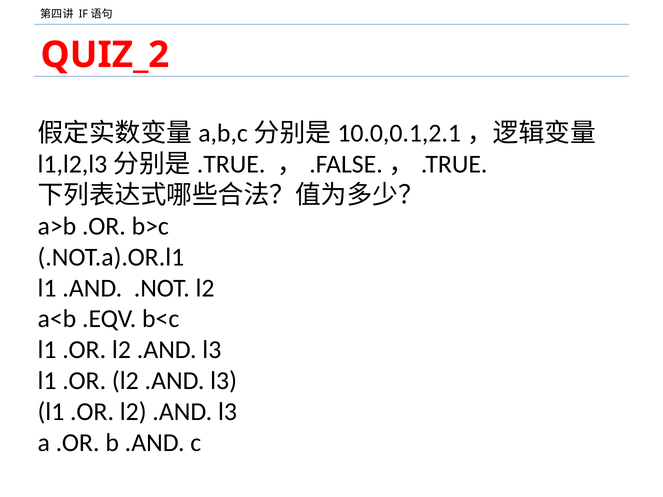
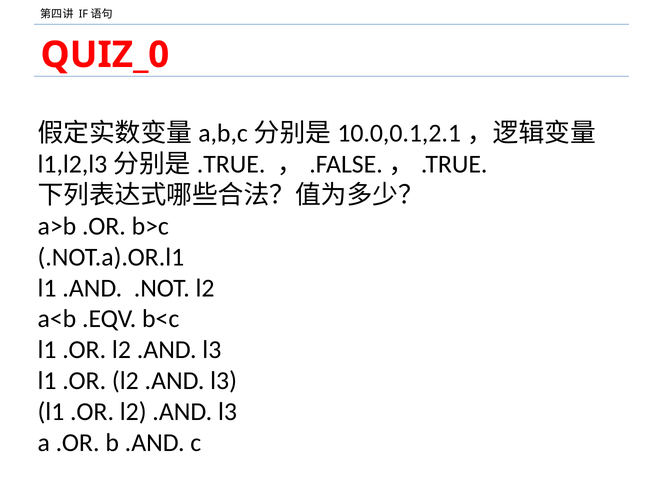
QUIZ_2: QUIZ_2 -> QUIZ_0 (105, 55)
